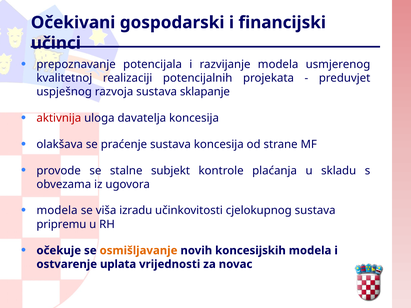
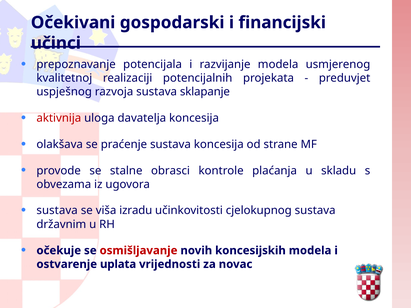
subjekt: subjekt -> obrasci (170, 171)
modela: modela -> sustava (57, 211)
pripremu: pripremu -> državnim (61, 224)
osmišljavanje colour: orange -> red (139, 251)
